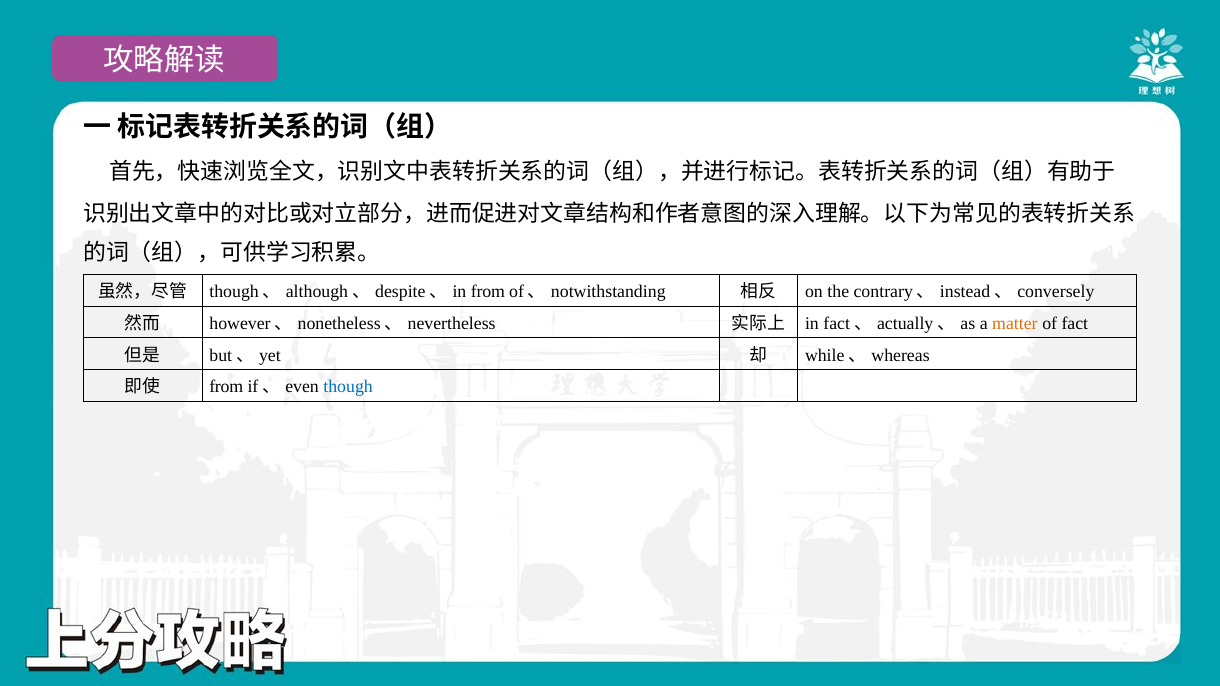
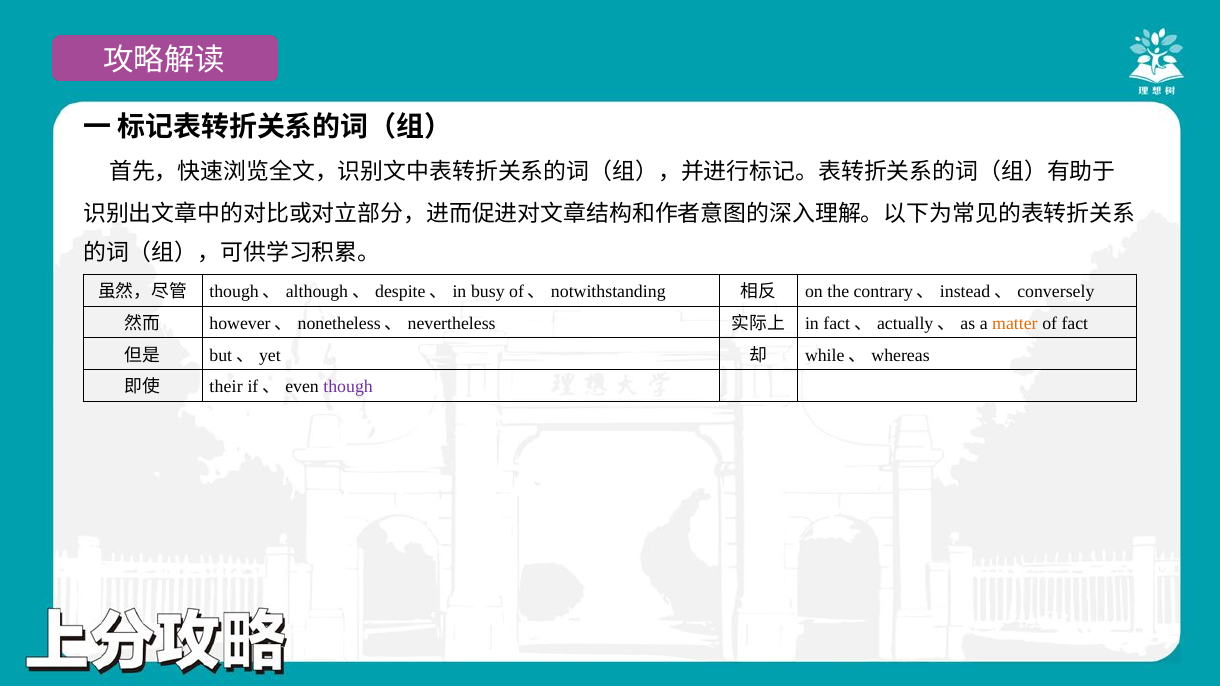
in from: from -> busy (488, 292)
from: from -> their (226, 387)
though colour: blue -> purple (348, 387)
